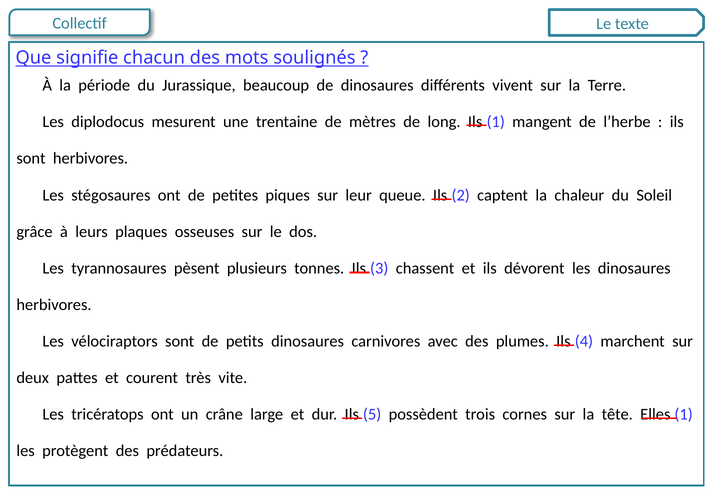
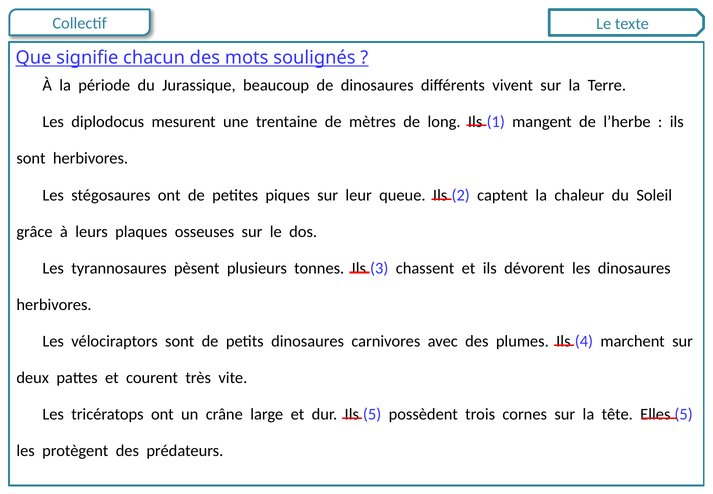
Elles 1: 1 -> 5 (684, 414)
